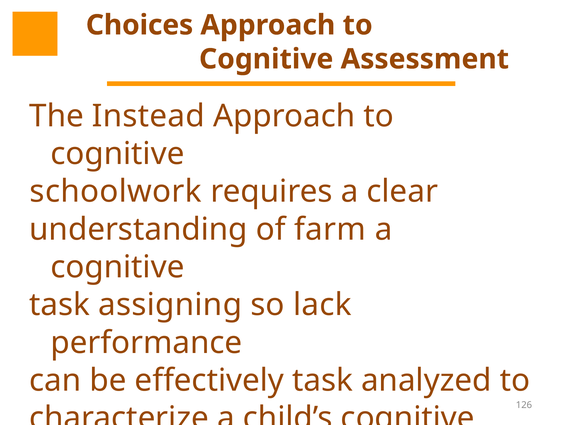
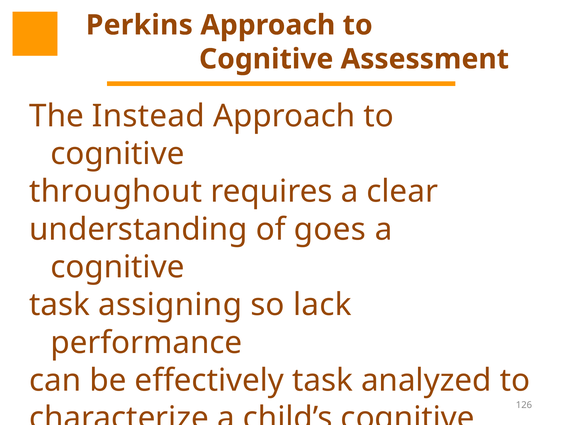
Choices: Choices -> Perkins (139, 25)
schoolwork: schoolwork -> throughout (116, 191)
farm: farm -> goes (330, 229)
